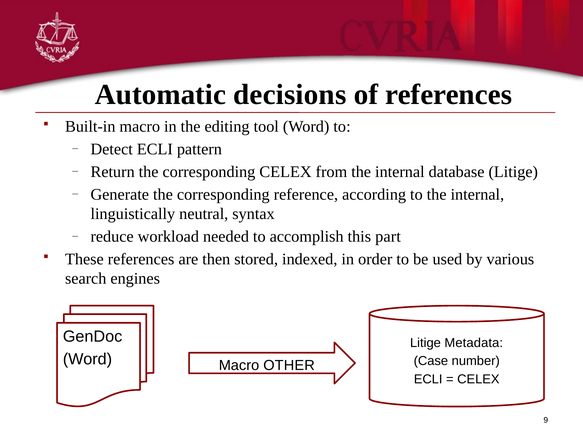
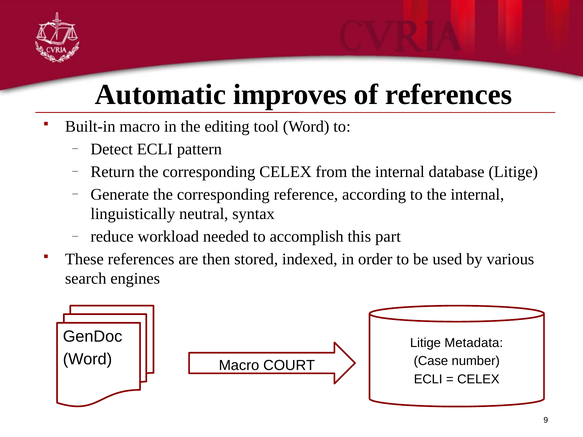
decisions: decisions -> improves (290, 95)
OTHER: OTHER -> COURT (289, 366)
